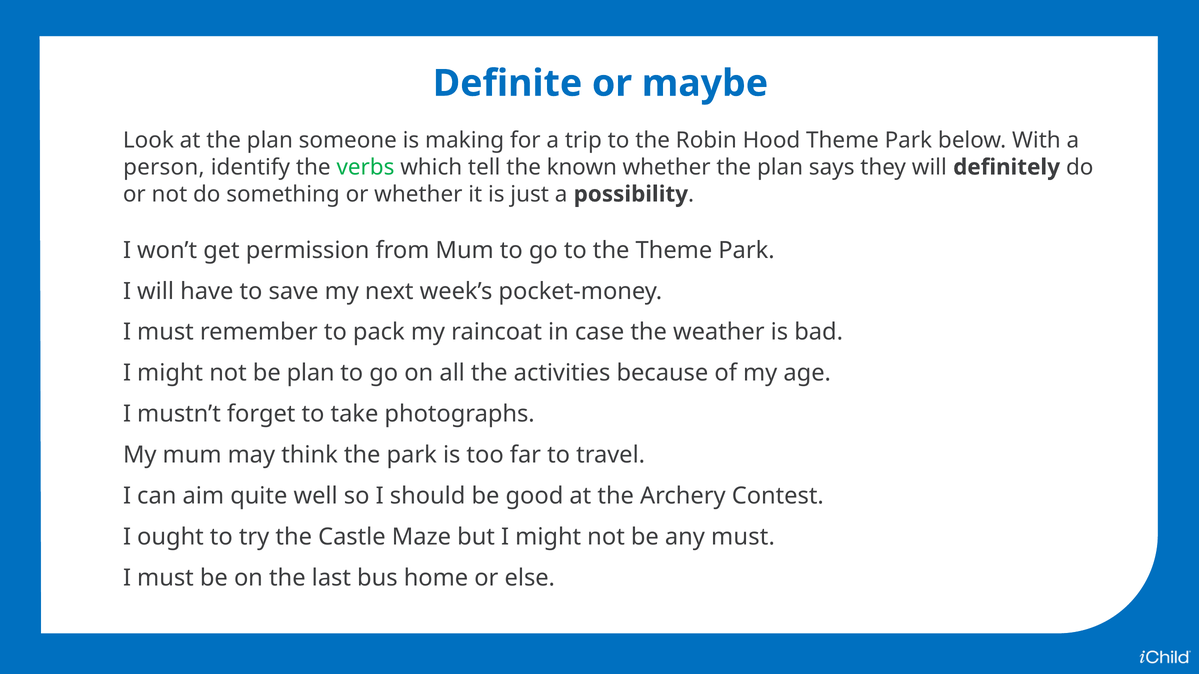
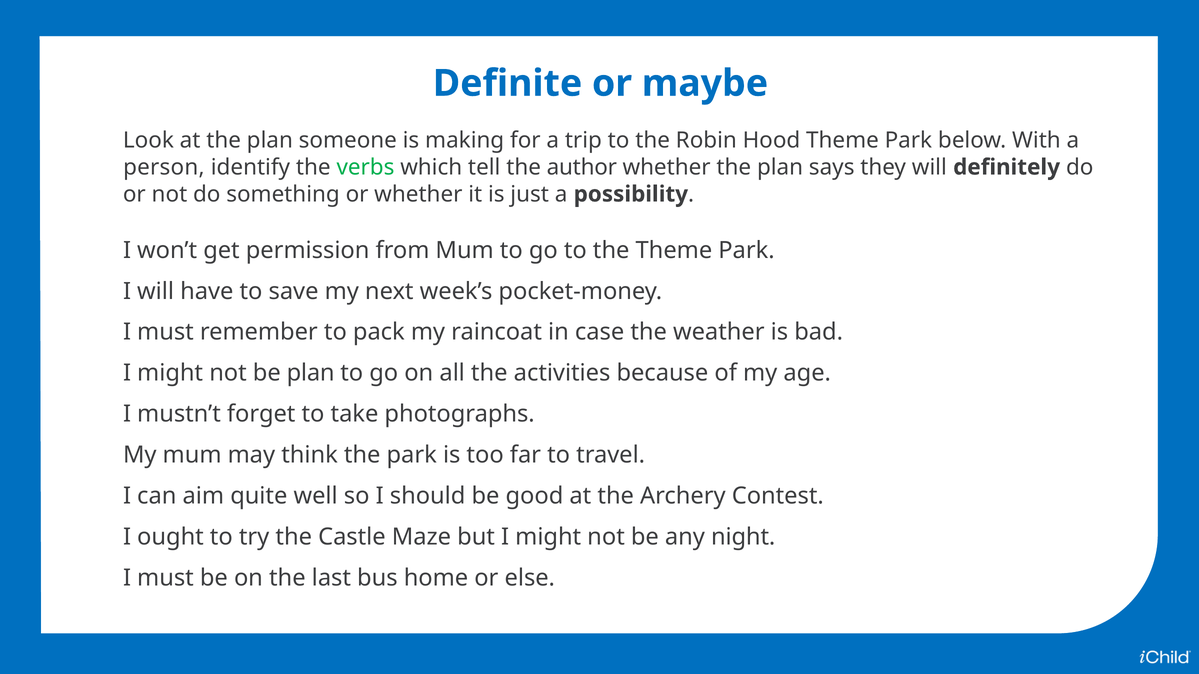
known: known -> author (582, 167)
any must: must -> night (743, 537)
